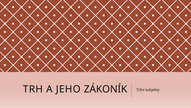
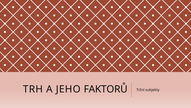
ZÁKONÍK: ZÁKONÍK -> FAKTORŮ (106, 89)
